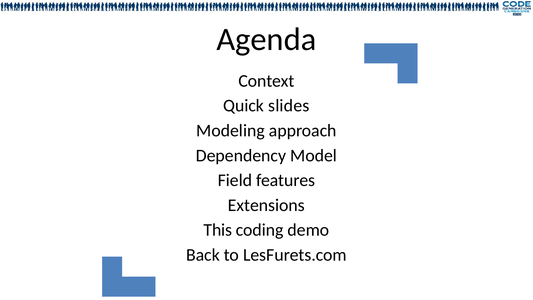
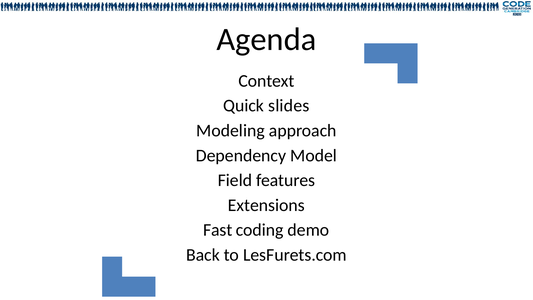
This: This -> Fast (218, 230)
